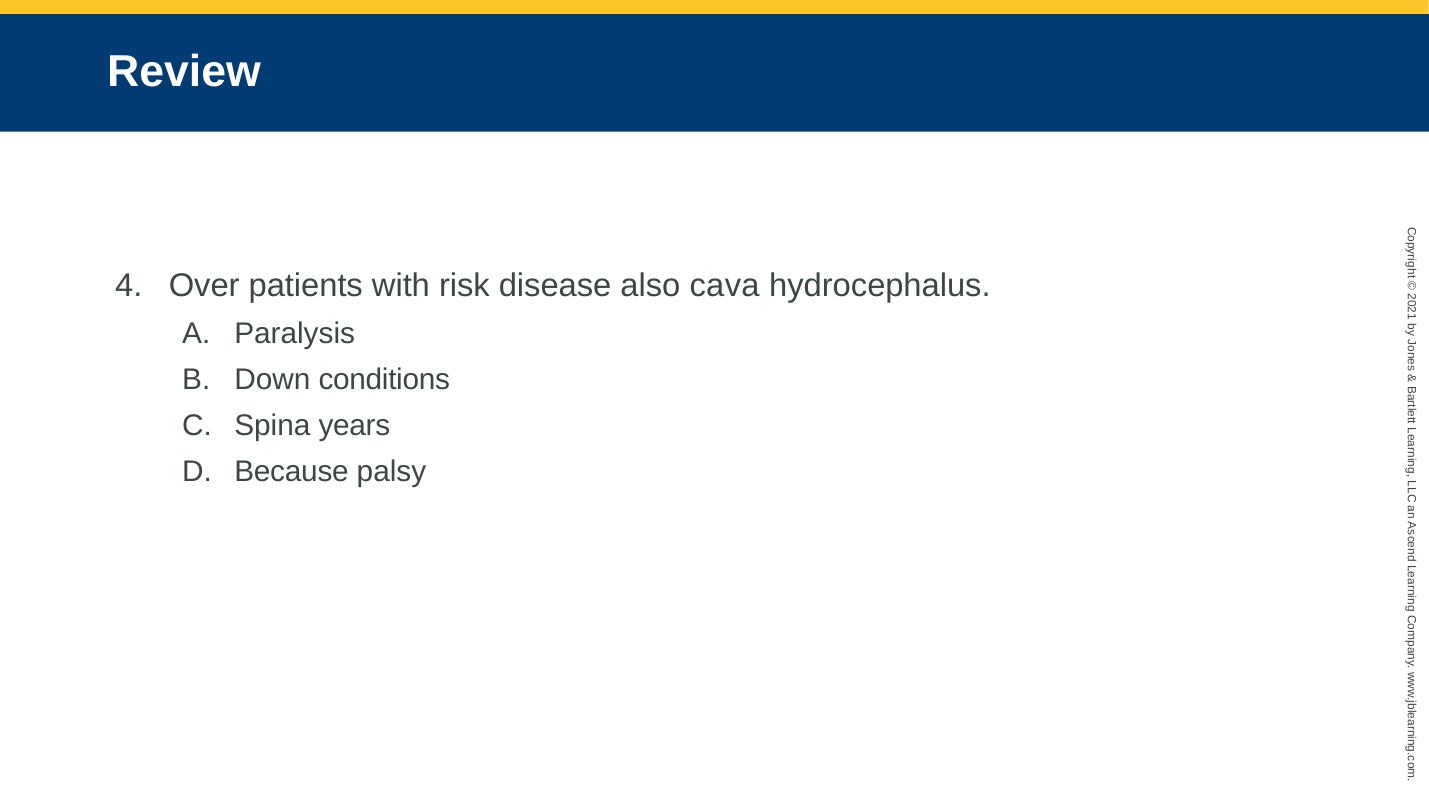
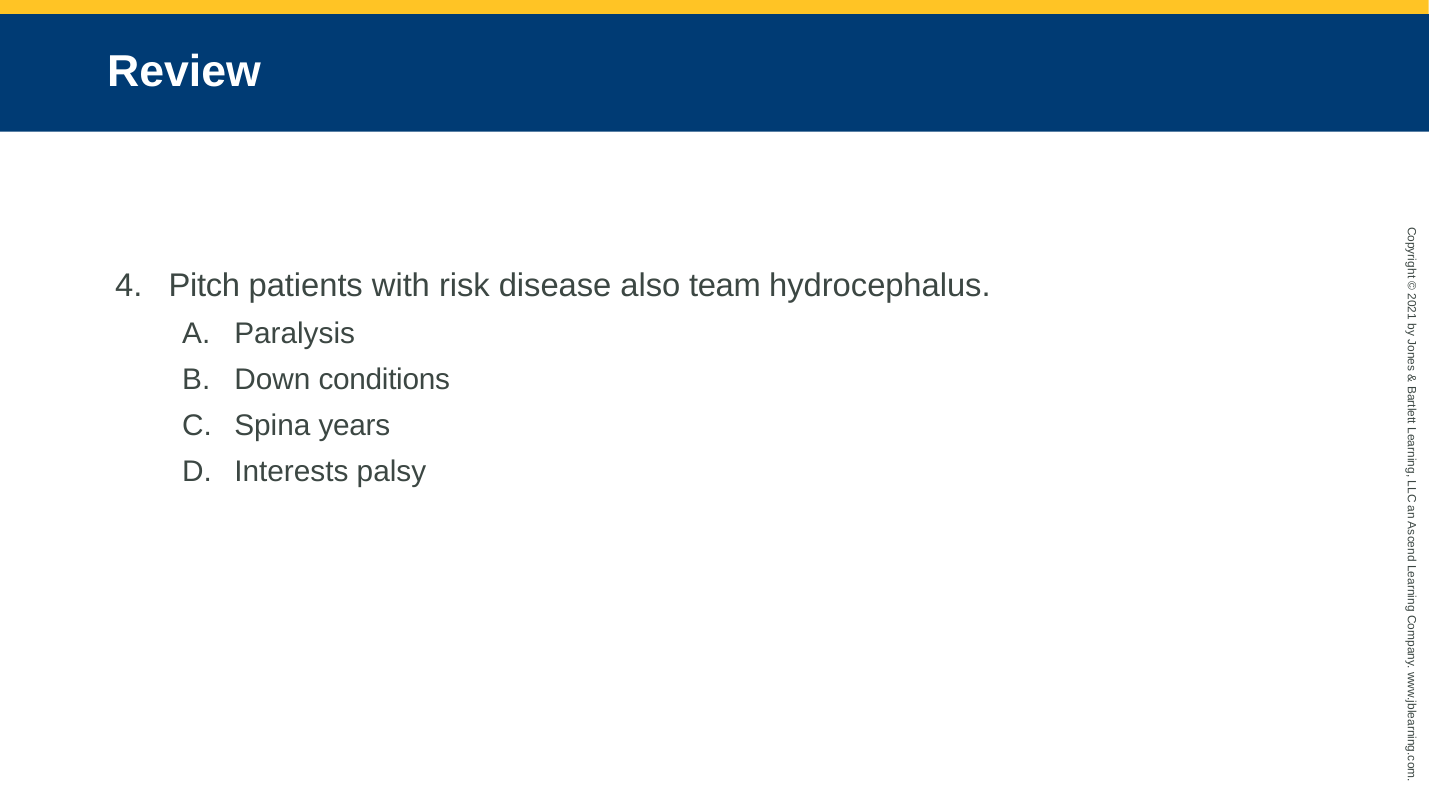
Over: Over -> Pitch (204, 286)
cava: cava -> team (725, 286)
Because: Because -> Interests (291, 472)
